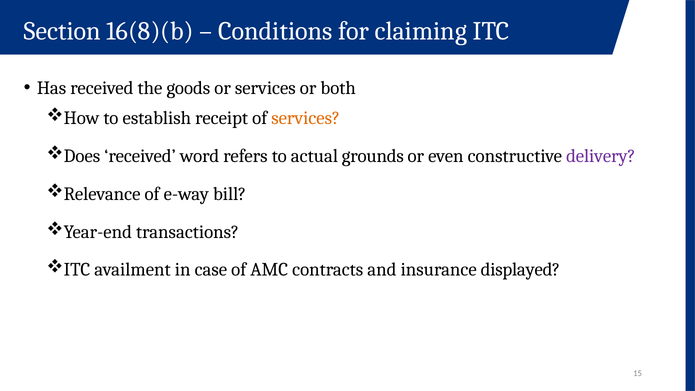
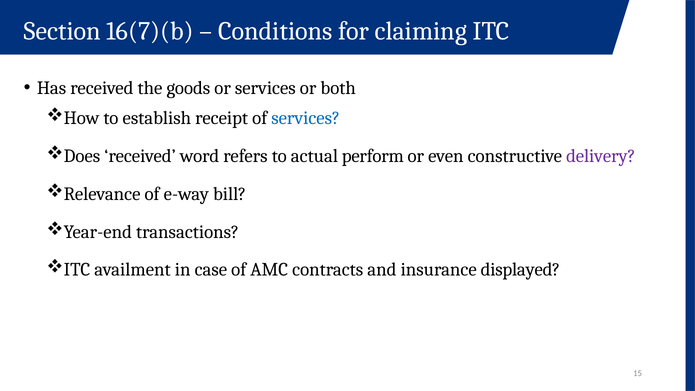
16(8)(b: 16(8)(b -> 16(7)(b (150, 31)
services colour: orange -> blue (306, 118)
grounds: grounds -> perform (373, 156)
